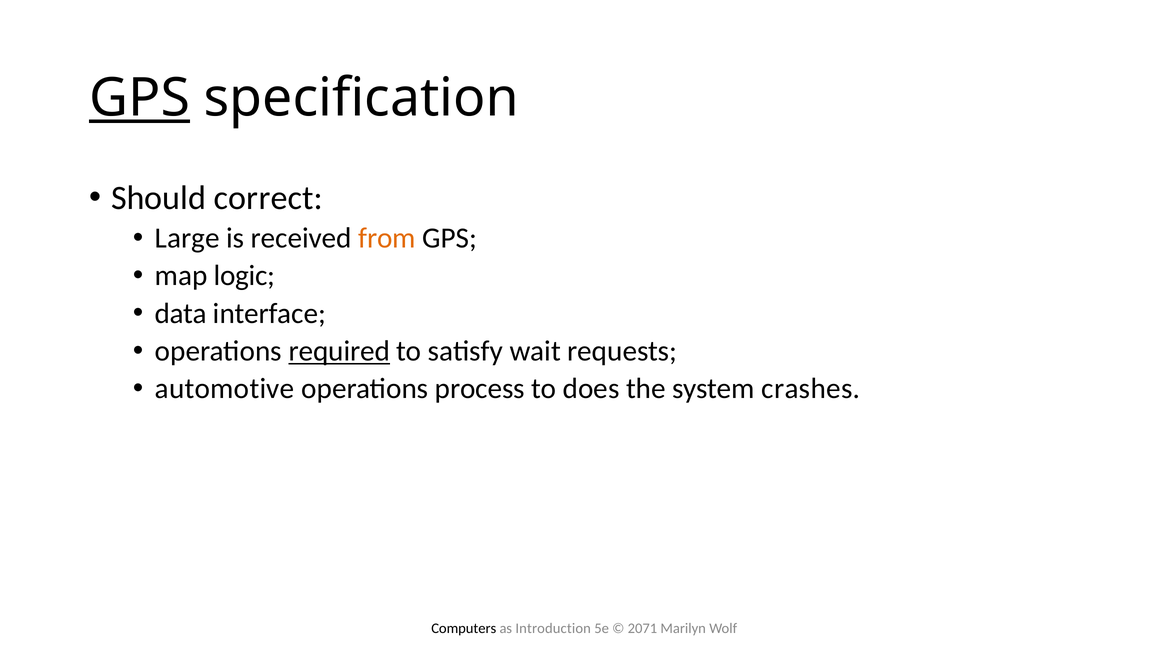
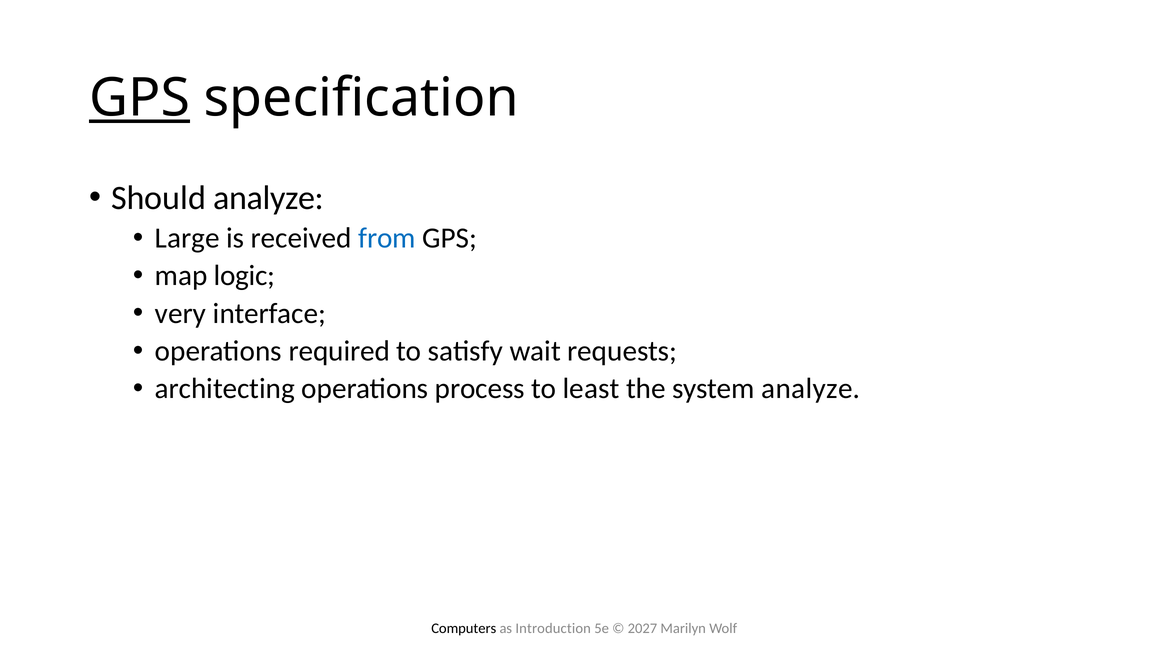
Should correct: correct -> analyze (269, 198)
from colour: orange -> blue (387, 238)
data: data -> very (181, 313)
required underline: present -> none (339, 351)
automotive: automotive -> architecting (225, 388)
does: does -> least (591, 388)
system crashes: crashes -> analyze (811, 388)
2071: 2071 -> 2027 (642, 628)
